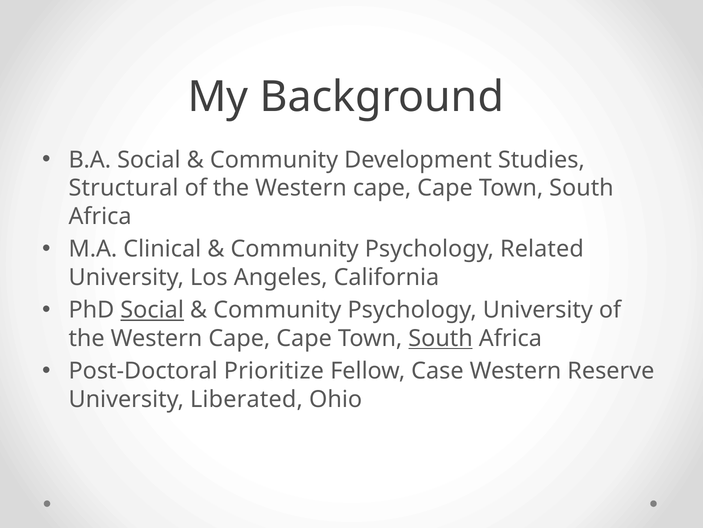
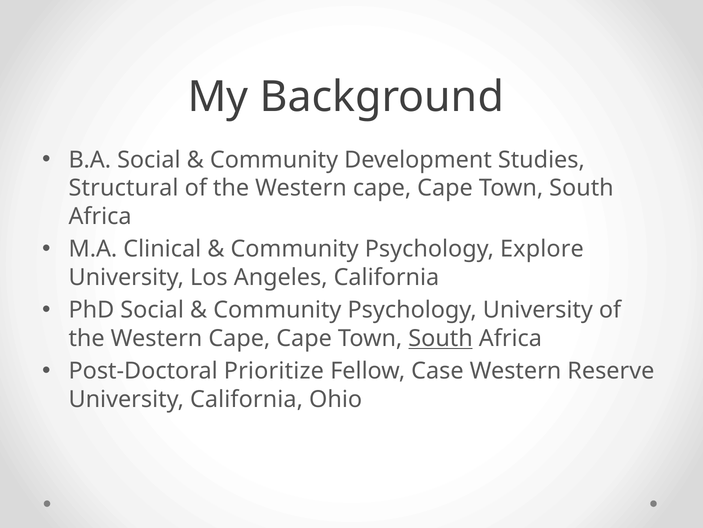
Related: Related -> Explore (542, 249)
Social underline: present -> none (152, 310)
University Liberated: Liberated -> California (246, 399)
